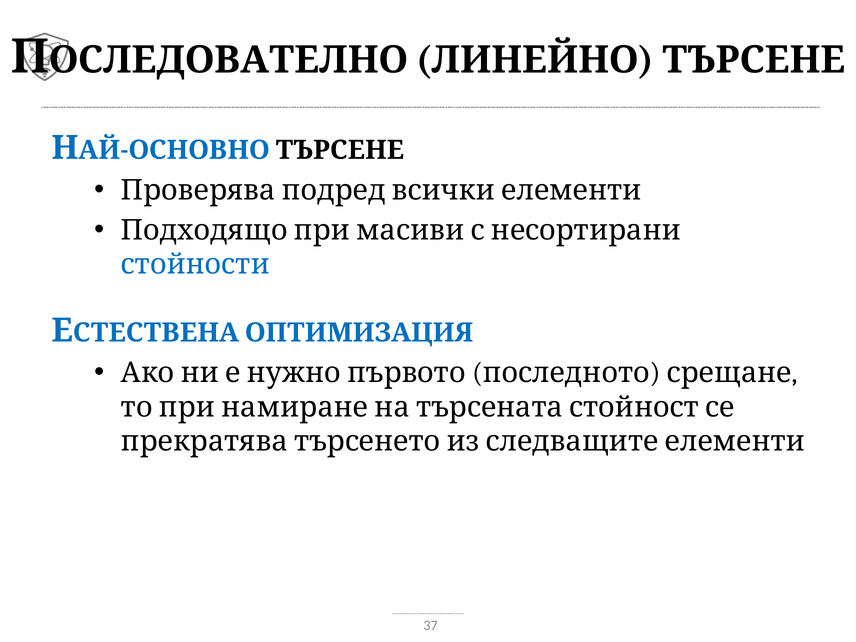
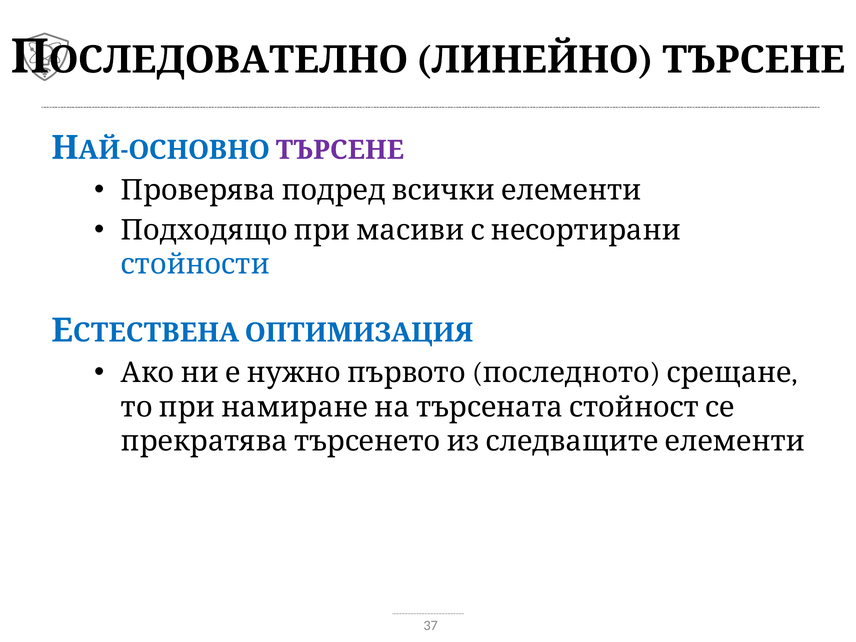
ТЪРСЕНЕ colour: black -> purple (340, 150)
